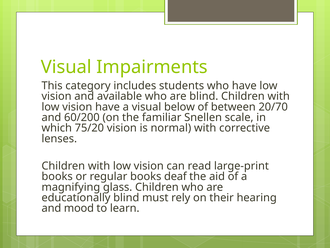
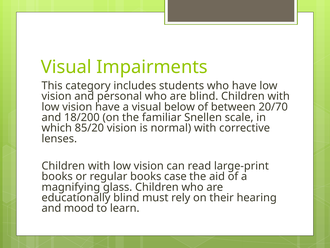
available: available -> personal (119, 96)
60/200: 60/200 -> 18/200 (82, 117)
75/20: 75/20 -> 85/20 (89, 128)
deaf: deaf -> case (175, 176)
